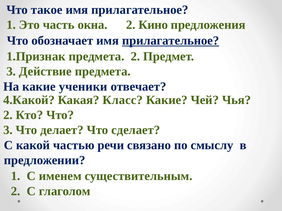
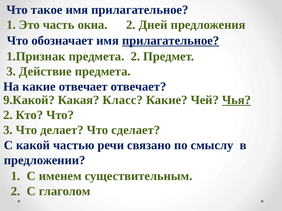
Кино: Кино -> Дней (153, 25)
какие ученики: ученики -> отвечает (83, 87)
4.Какой: 4.Какой -> 9.Какой (29, 100)
Чья underline: none -> present (236, 100)
